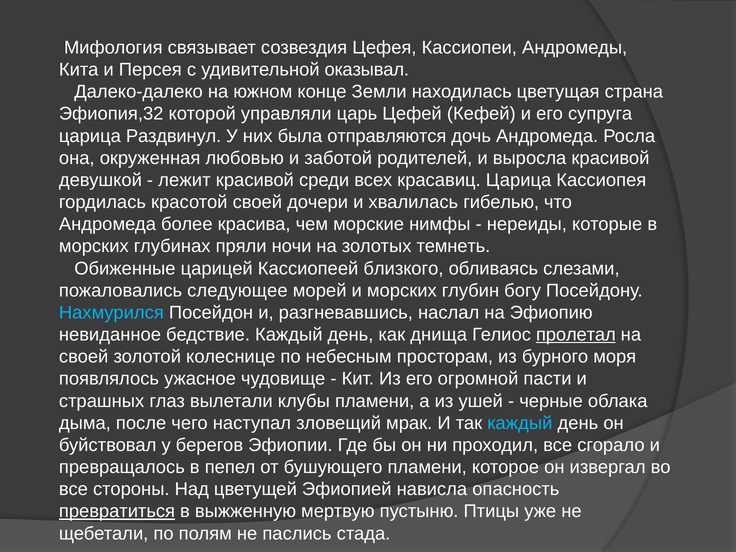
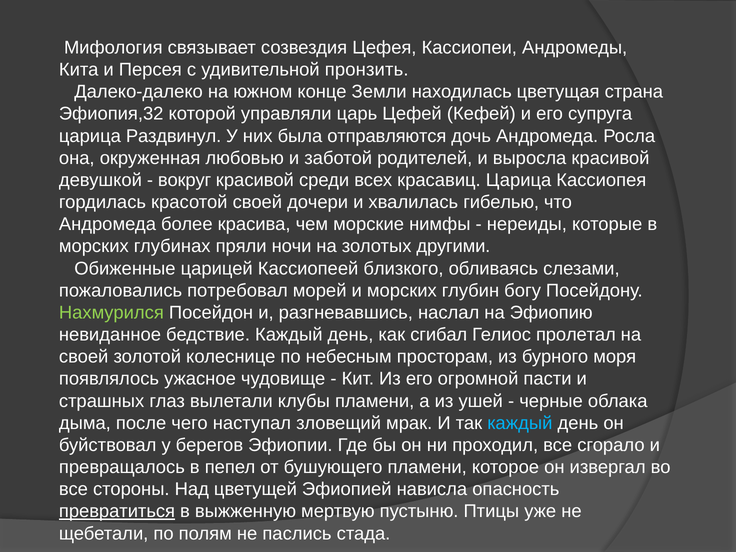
оказывал: оказывал -> пронзить (367, 70)
лежит: лежит -> вокруг (185, 180)
темнеть: темнеть -> другими (453, 246)
следующее: следующее -> потребовал (237, 291)
Нахмурился colour: light blue -> light green (111, 313)
днища: днища -> сгибал (439, 335)
пролетал underline: present -> none (576, 335)
